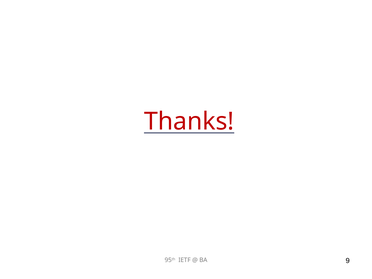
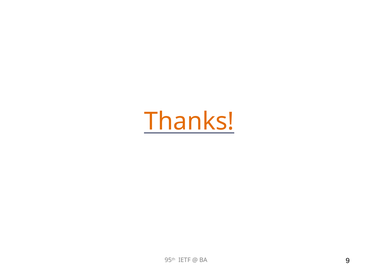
Thanks colour: red -> orange (189, 122)
